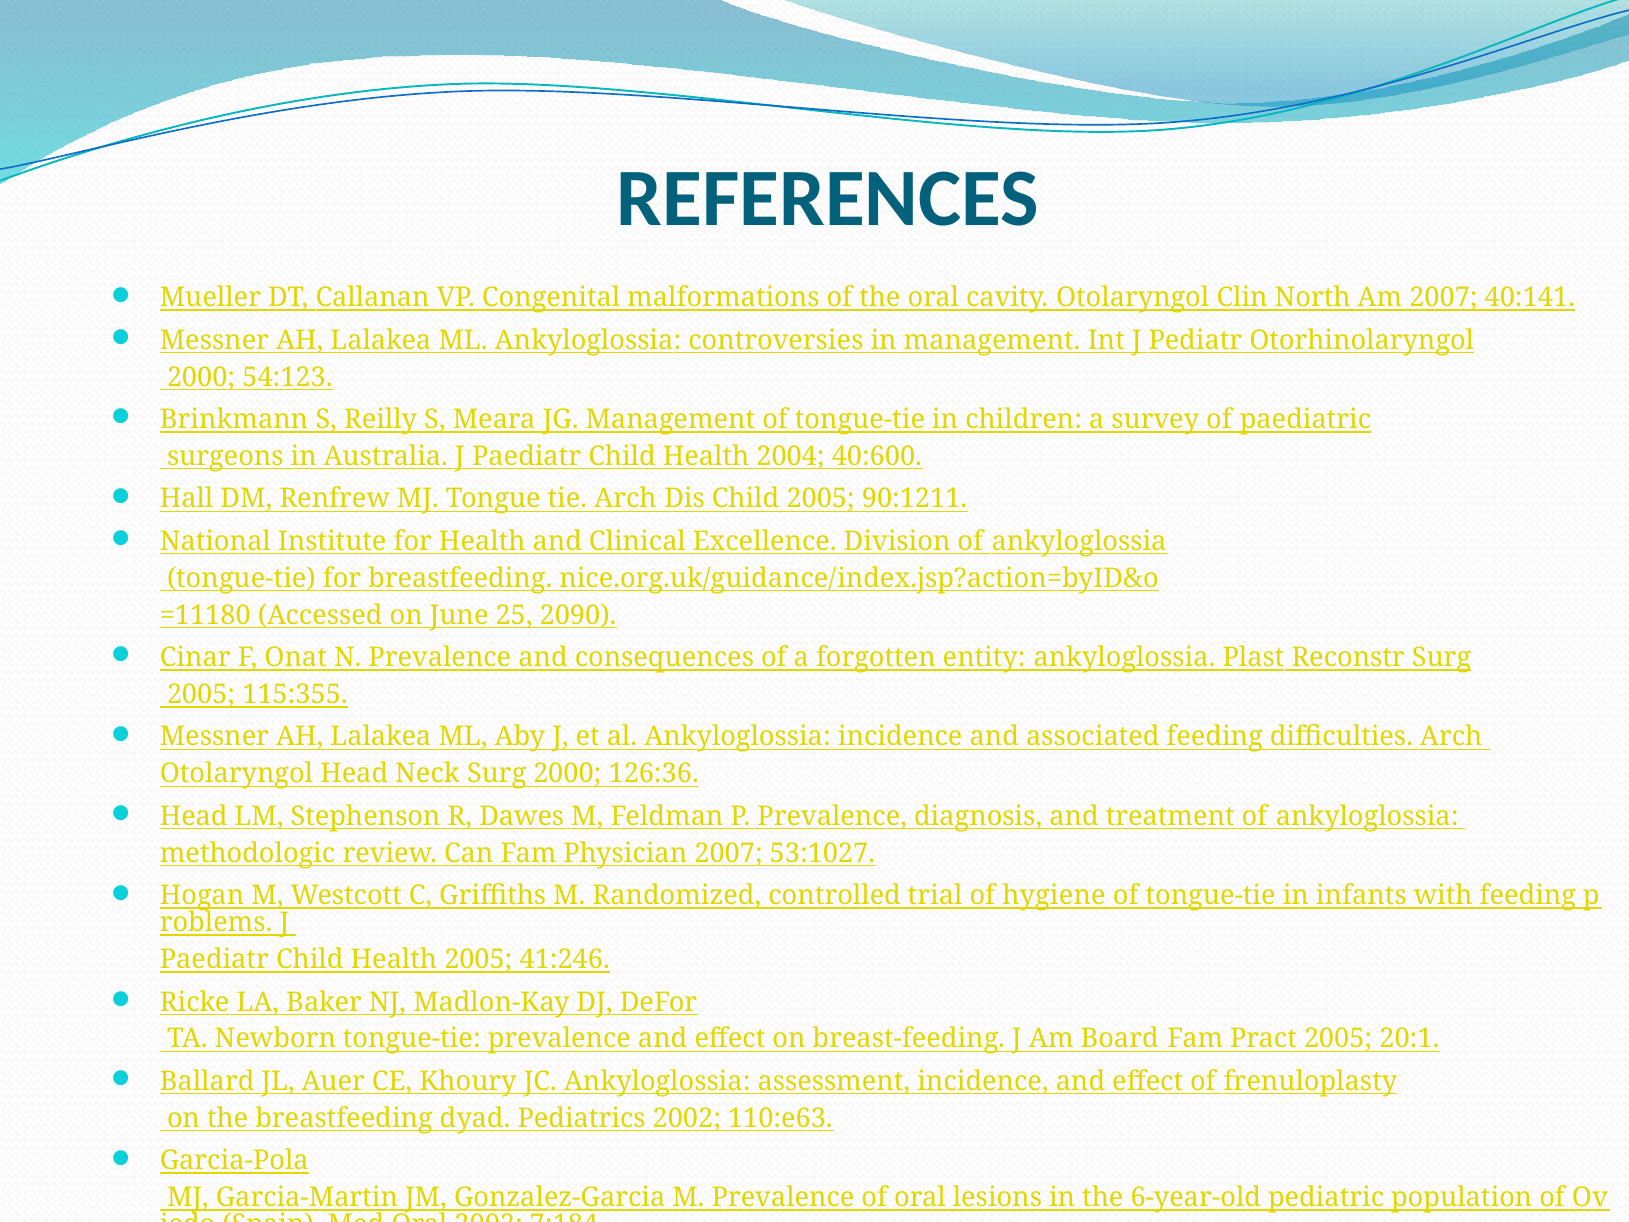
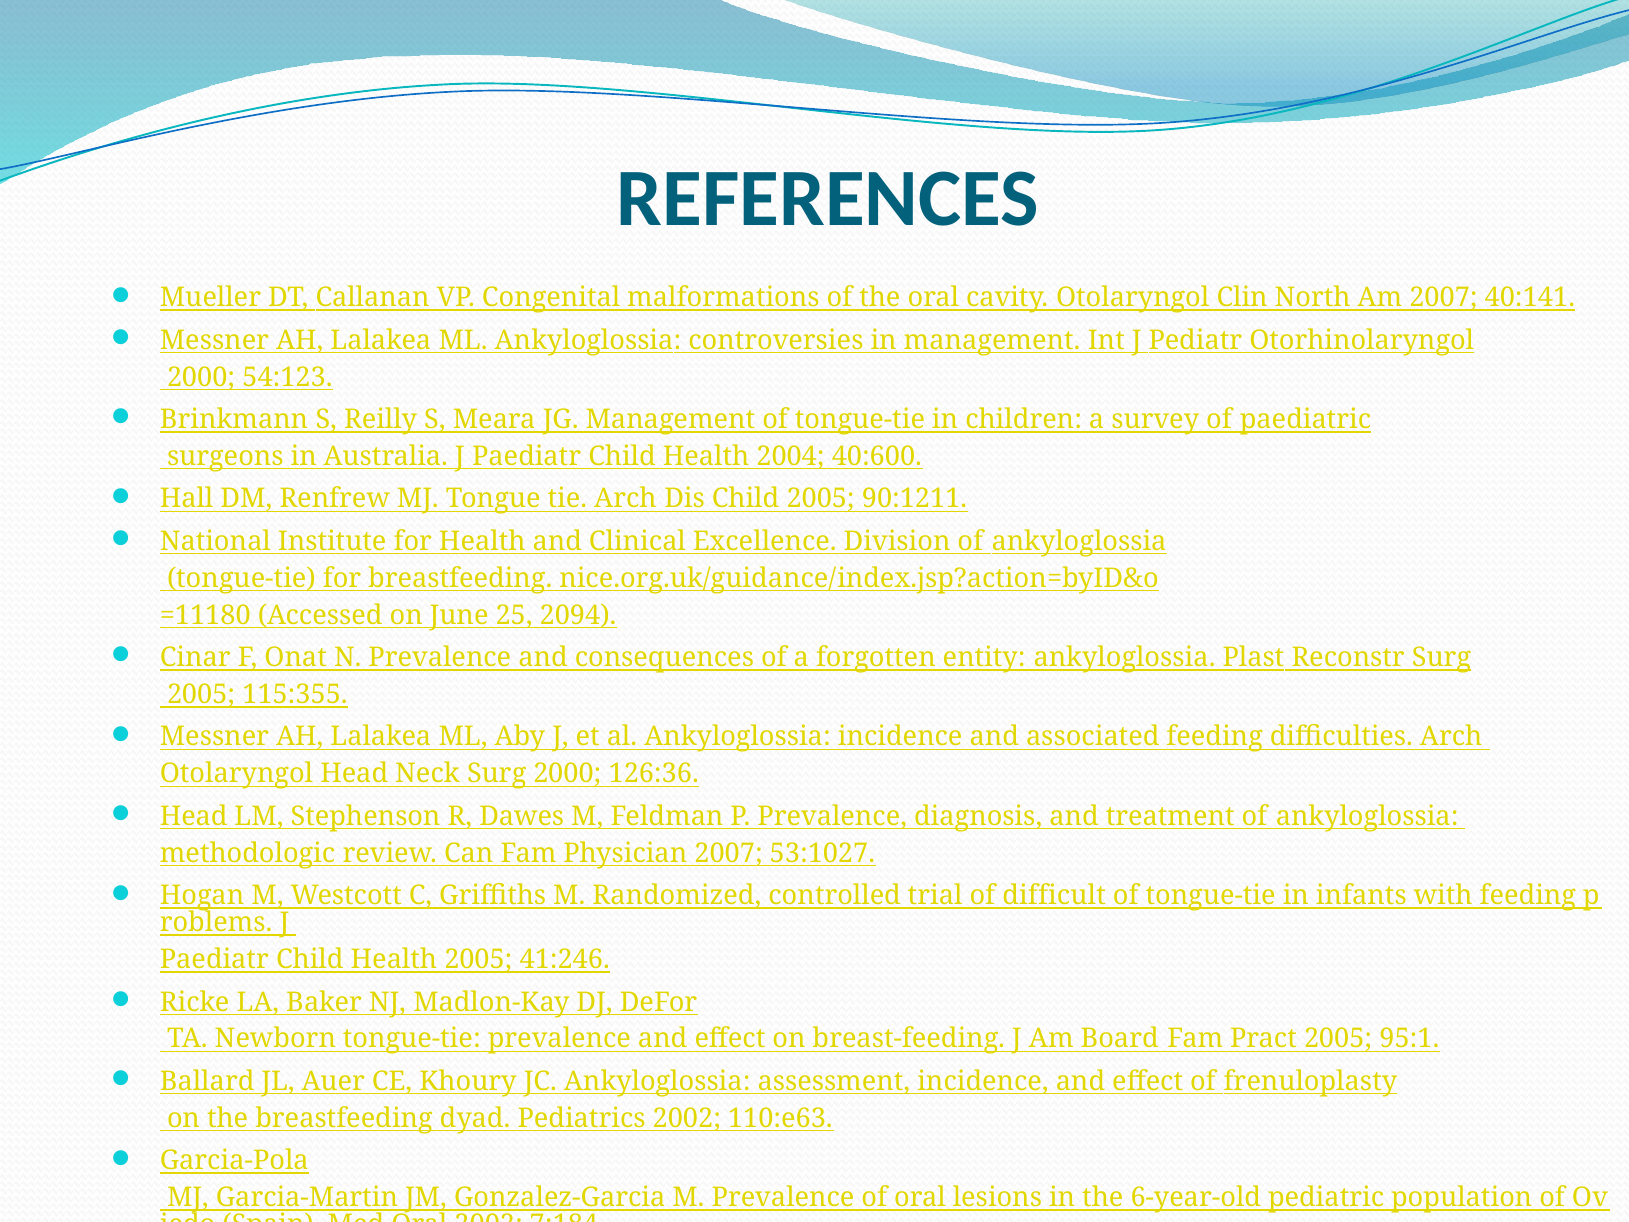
2090: 2090 -> 2094 (578, 615)
hygiene: hygiene -> difficult (1054, 895)
20:1: 20:1 -> 95:1 (1409, 1039)
